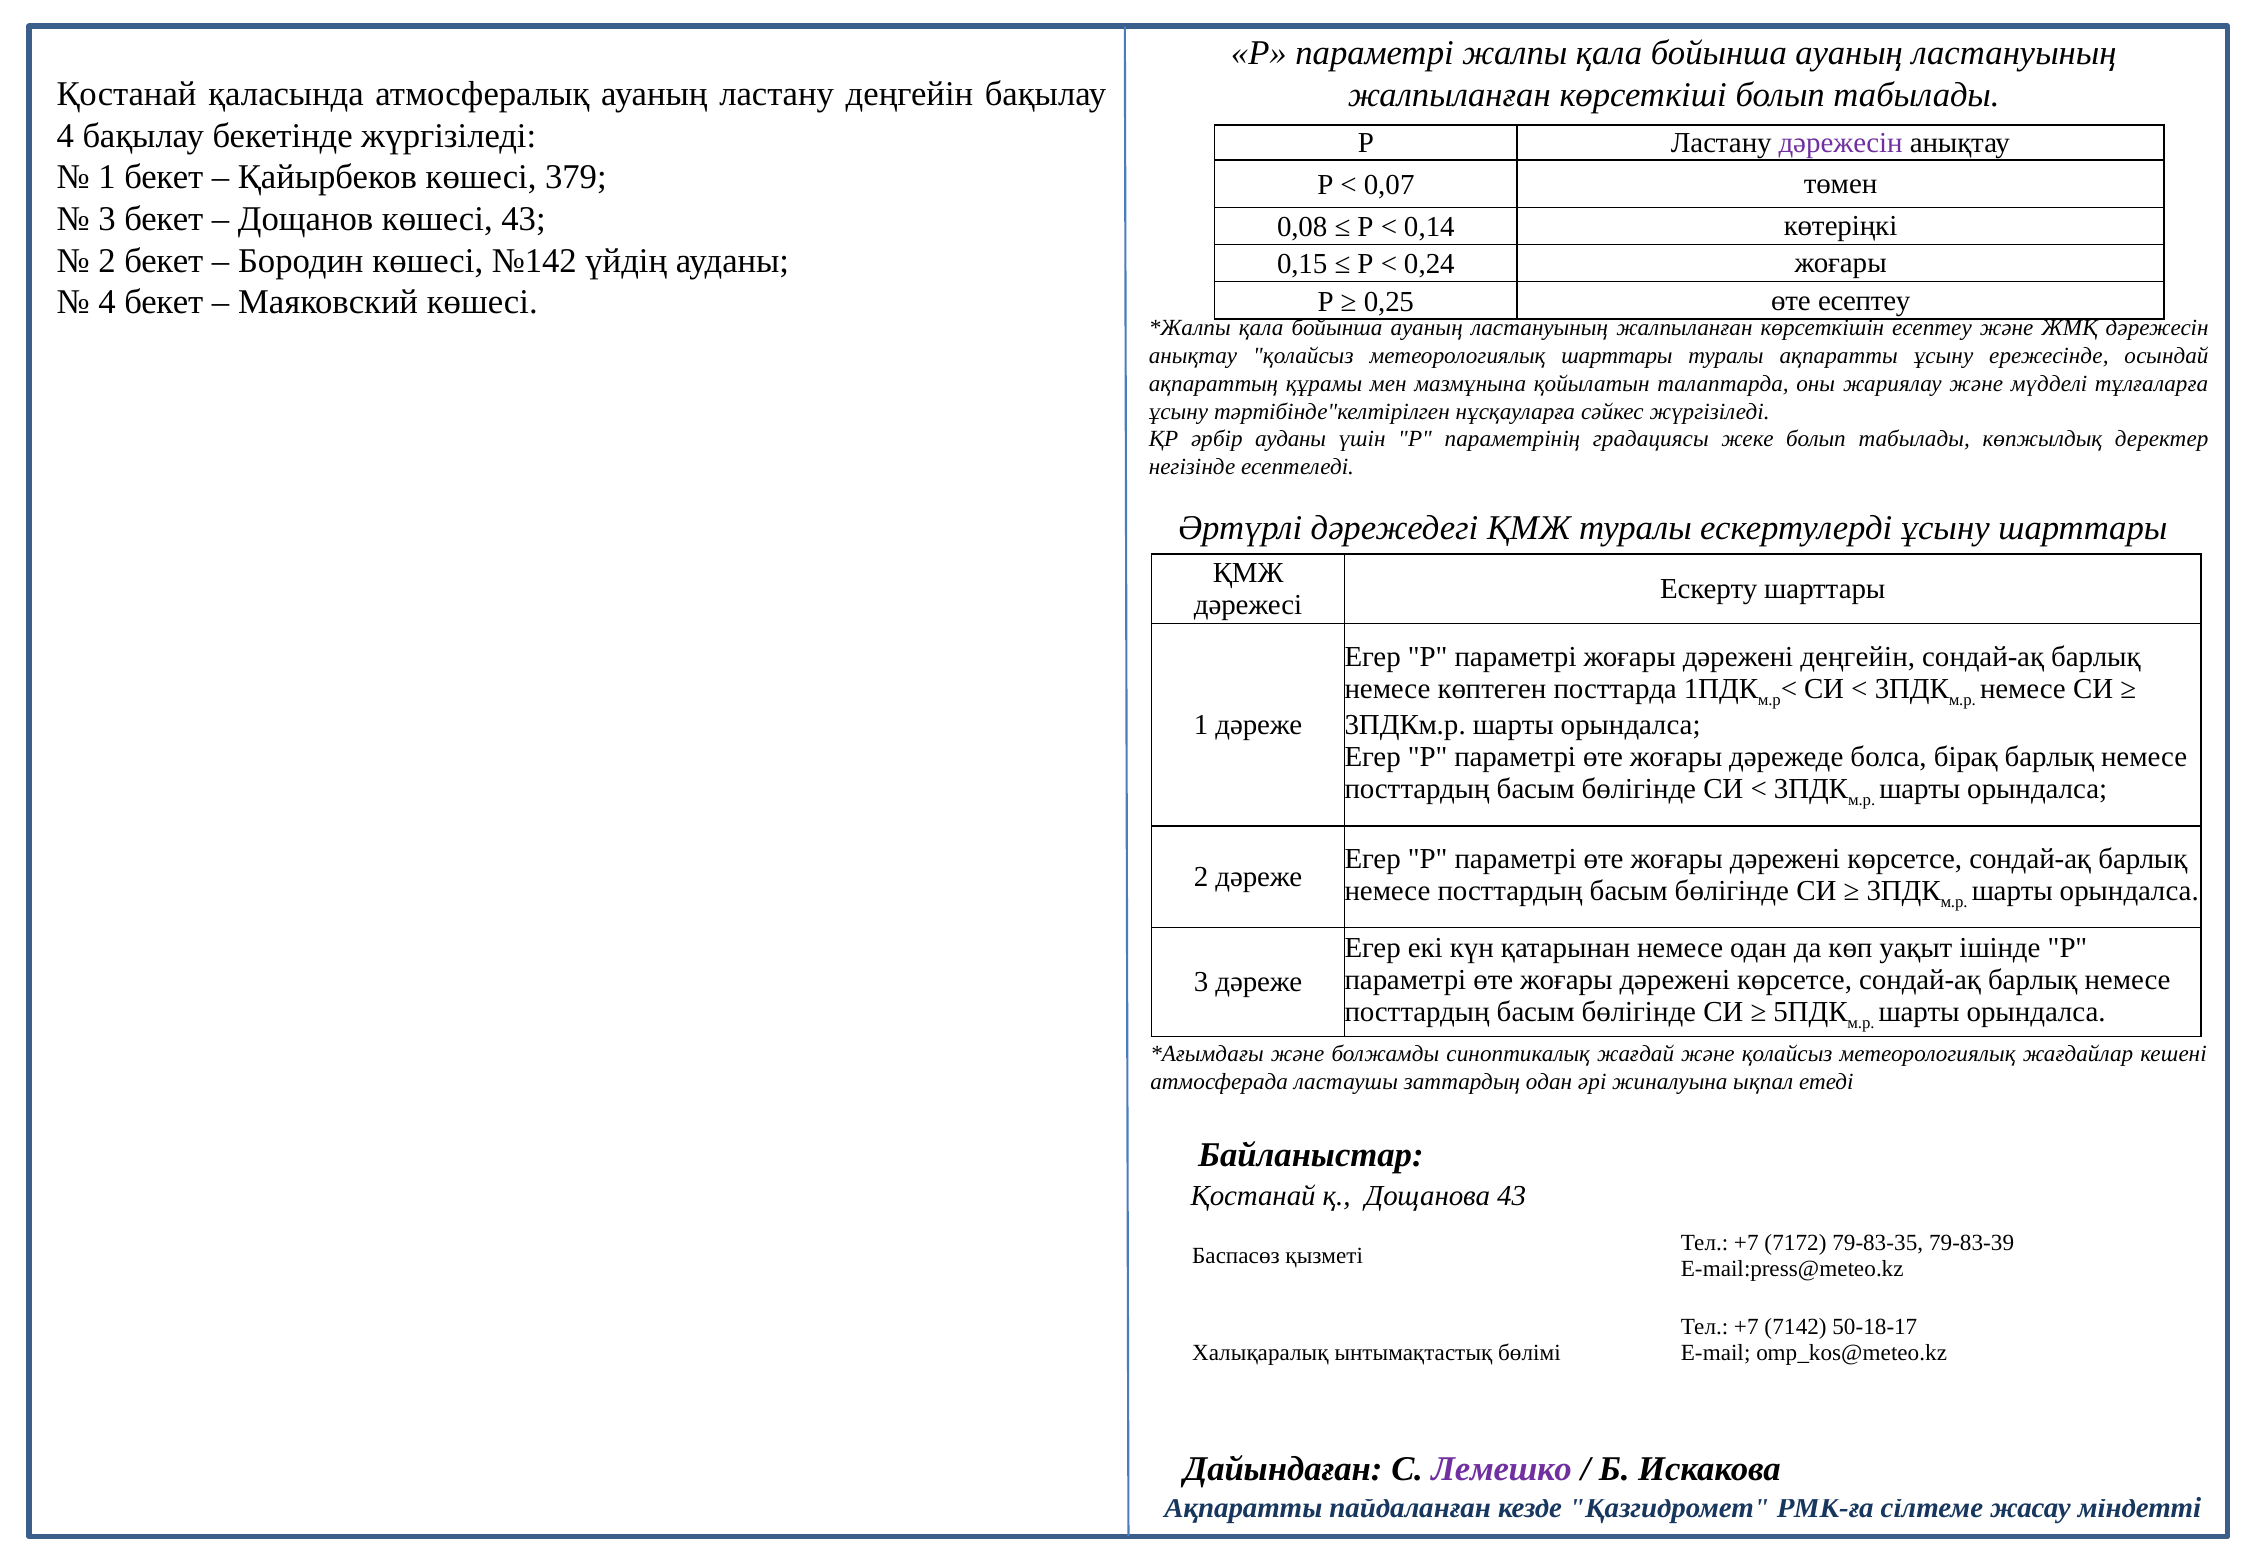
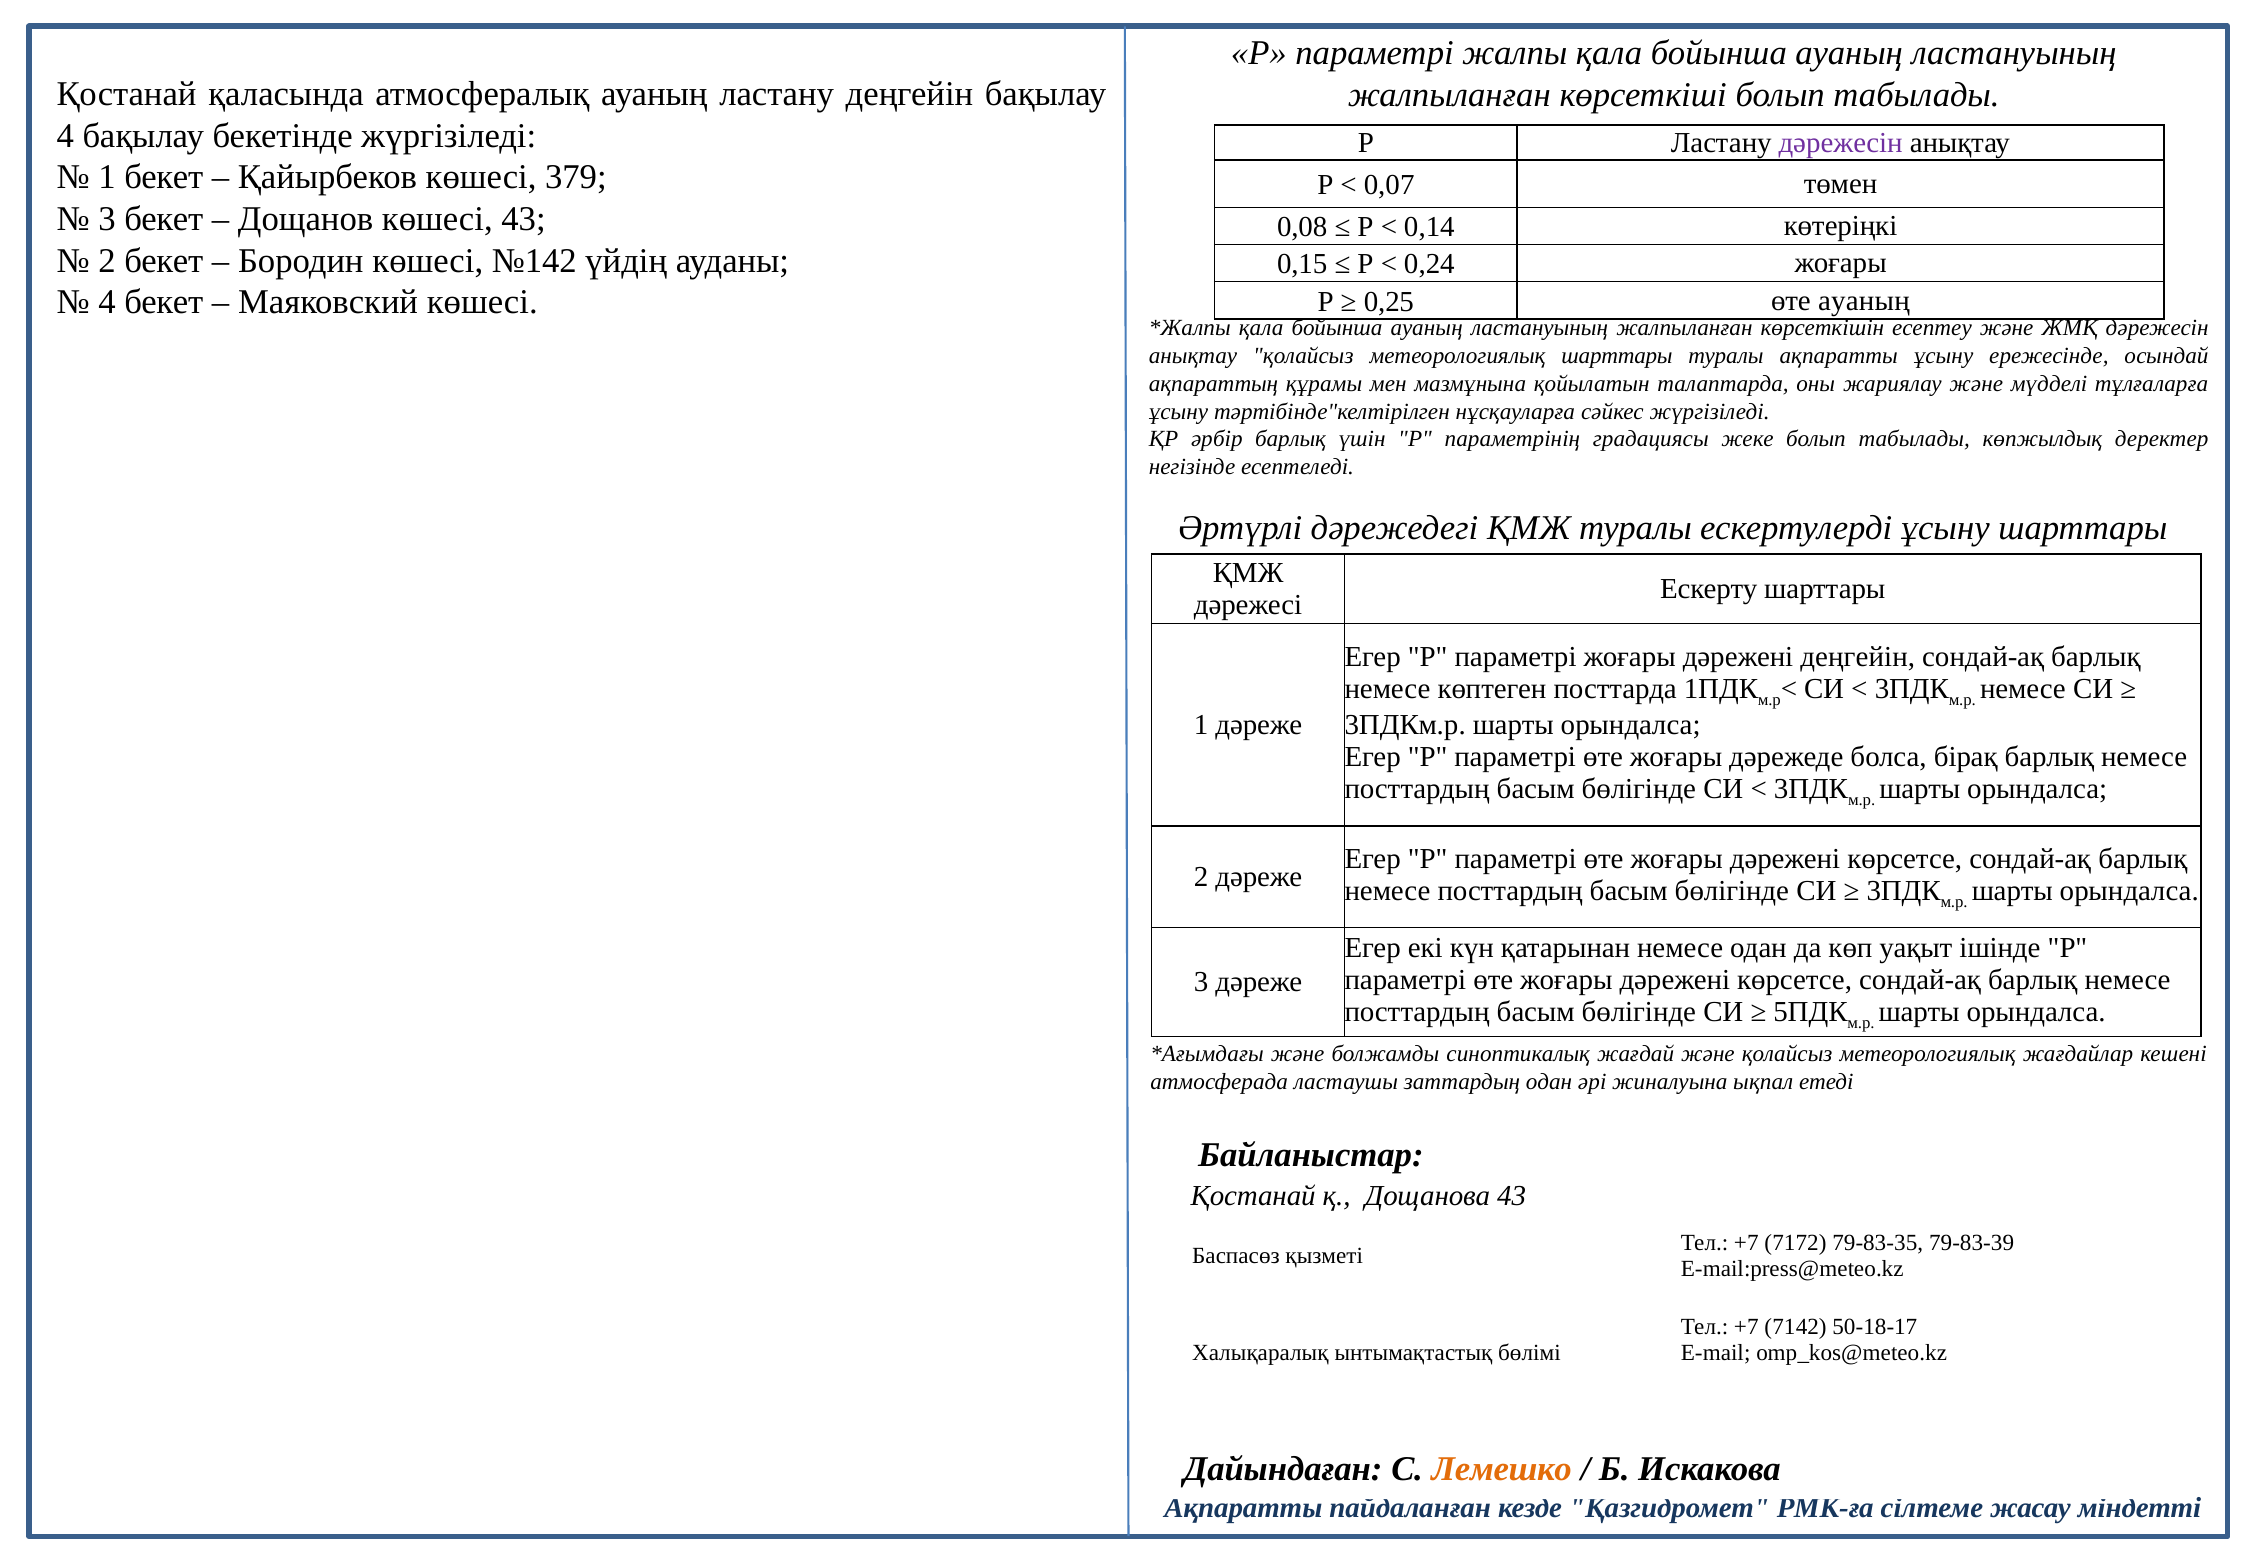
өте есептеу: есептеу -> ауаның (1864, 300)
әрбір ауданы: ауданы -> барлық (1291, 439)
Лемешко colour: purple -> orange (1502, 1469)
